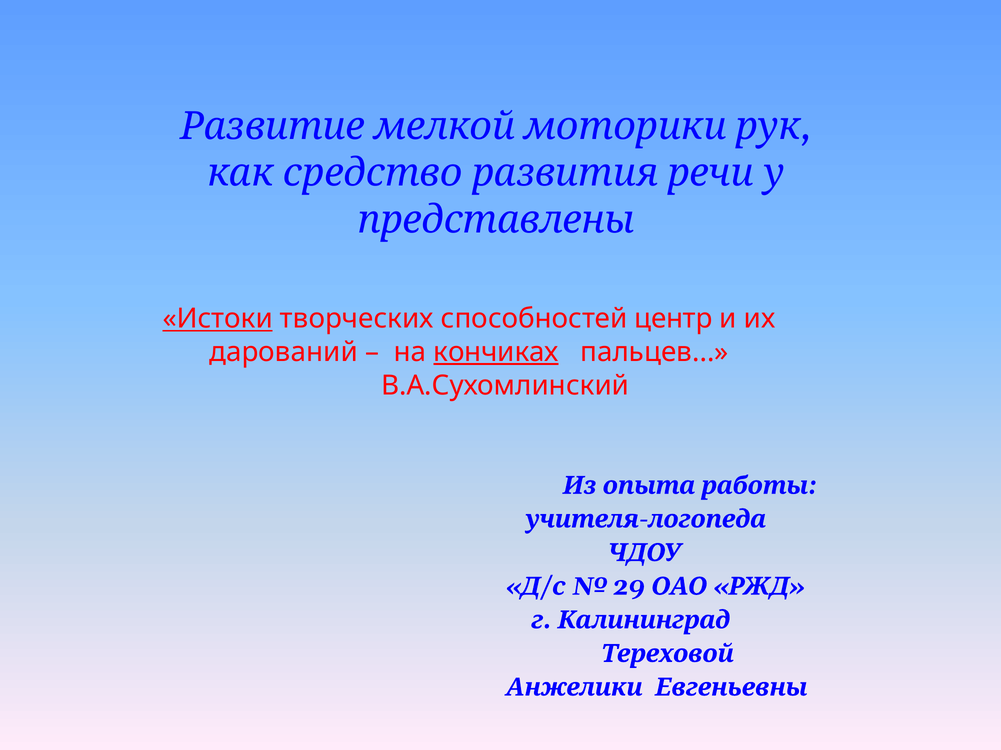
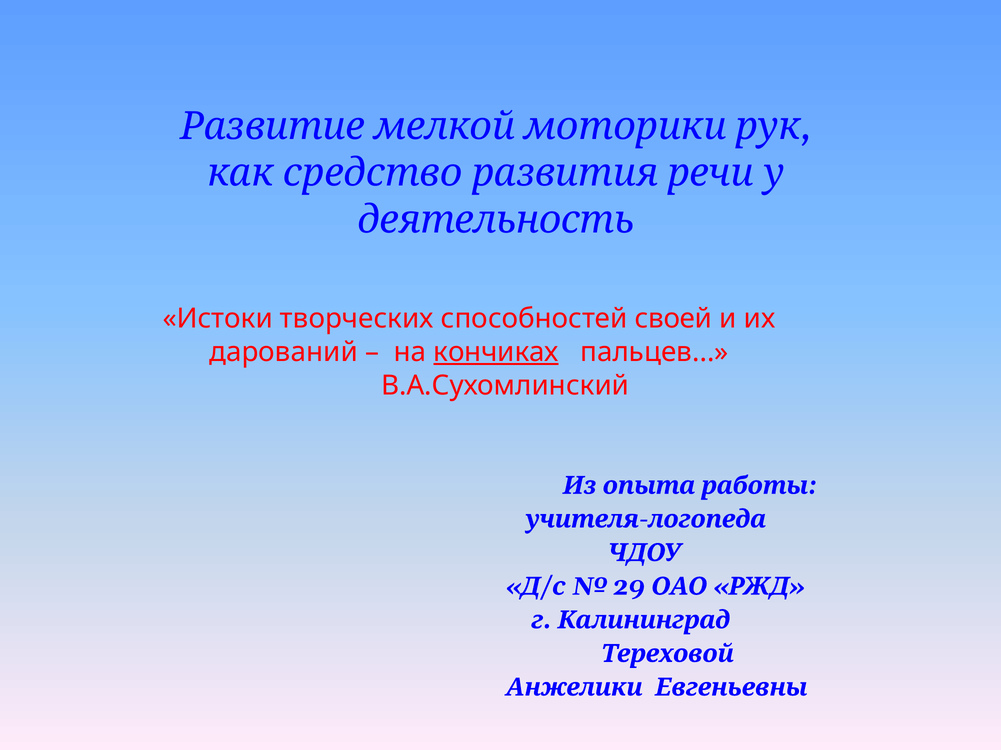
представлены: представлены -> деятельность (496, 220)
Истоки underline: present -> none (218, 319)
центр: центр -> своей (673, 319)
